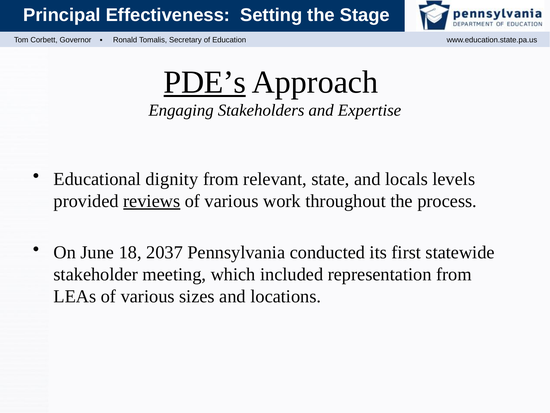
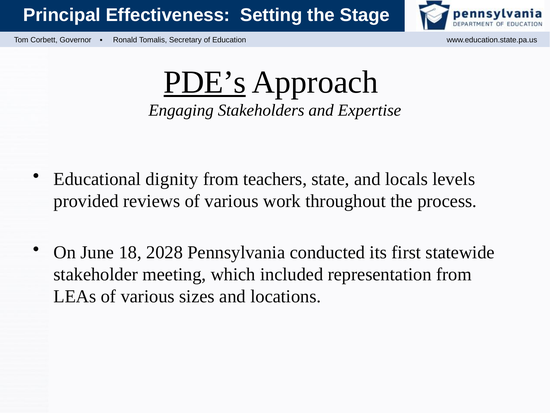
relevant: relevant -> teachers (275, 179)
reviews underline: present -> none (152, 201)
2037: 2037 -> 2028 (165, 252)
